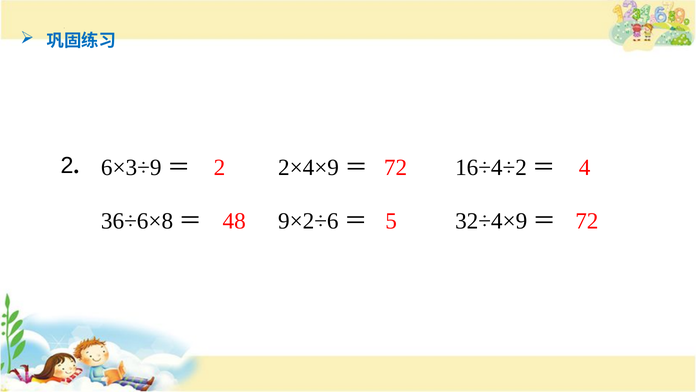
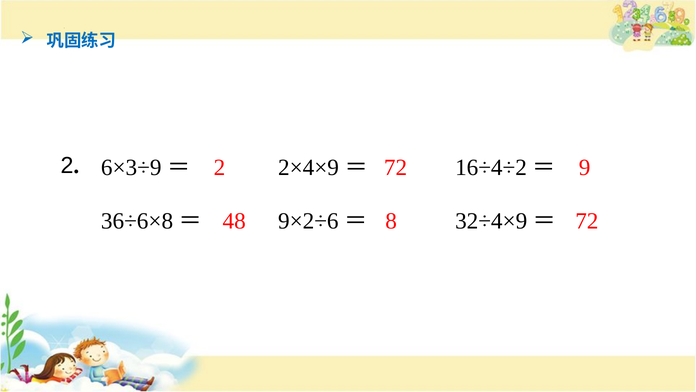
4: 4 -> 9 (585, 167)
5: 5 -> 8 (391, 221)
